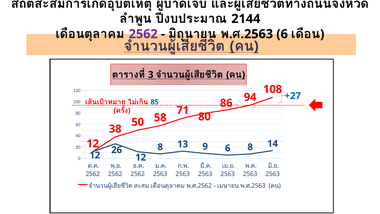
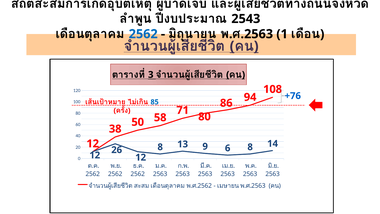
2144: 2144 -> 2543 (246, 19)
2562 colour: purple -> blue (143, 34)
6: 6 -> 1 (282, 34)
+27: +27 -> +76 (293, 96)
